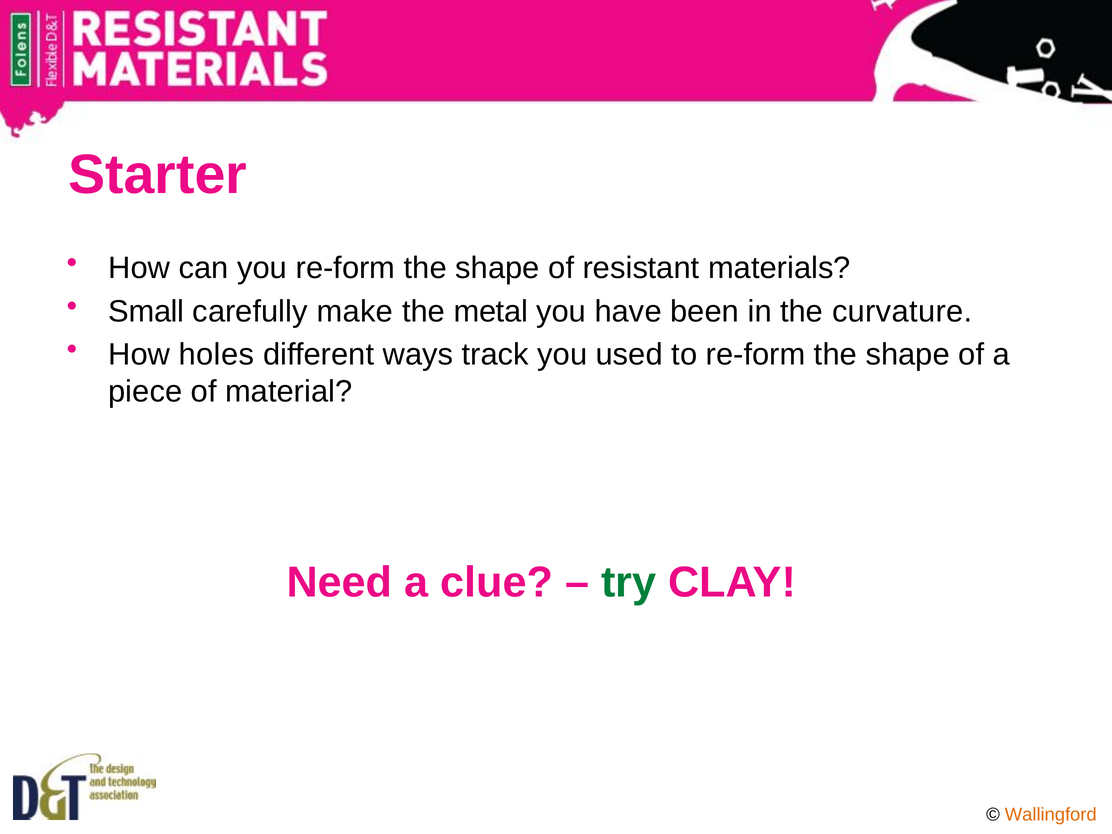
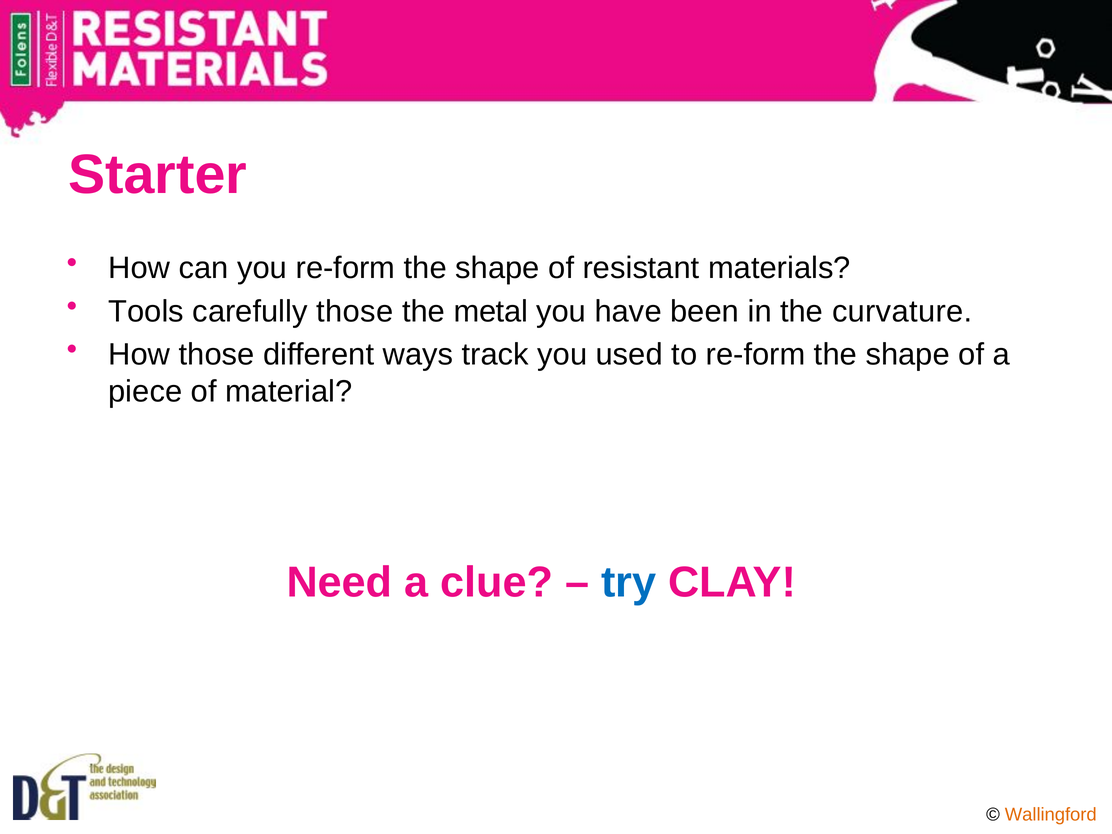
Small: Small -> Tools (146, 311)
carefully make: make -> those (355, 311)
How holes: holes -> those (217, 355)
try colour: green -> blue (629, 583)
